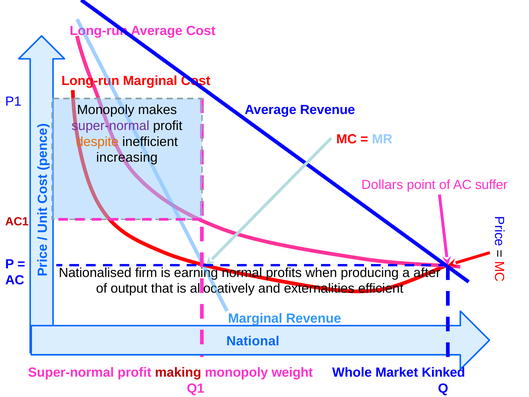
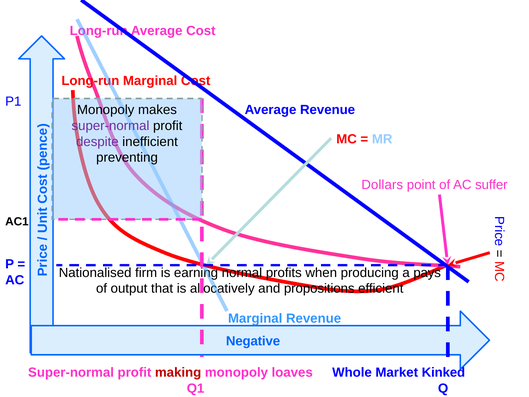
despite colour: orange -> purple (97, 142)
increasing: increasing -> preventing (127, 157)
AC1 colour: red -> black (17, 221)
after: after -> pays (427, 273)
externalities: externalities -> propositions (319, 288)
National: National -> Negative (253, 341)
weight: weight -> loaves (292, 372)
